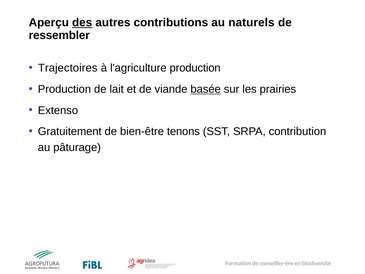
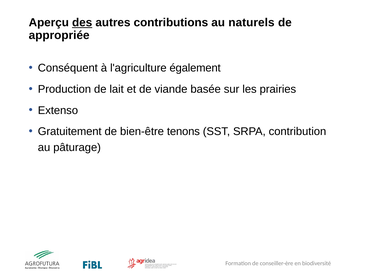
ressembler: ressembler -> appropriée (59, 35)
Trajectoires: Trajectoires -> Conséquent (68, 68)
l'agriculture production: production -> également (195, 68)
basée underline: present -> none (206, 89)
